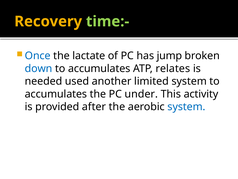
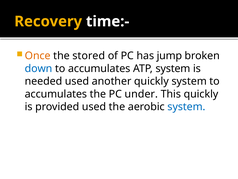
time:- colour: light green -> white (108, 21)
Once colour: blue -> orange (38, 56)
lactate: lactate -> stored (89, 56)
ATP relates: relates -> system (173, 68)
another limited: limited -> quickly (151, 81)
This activity: activity -> quickly (201, 94)
provided after: after -> used (94, 106)
